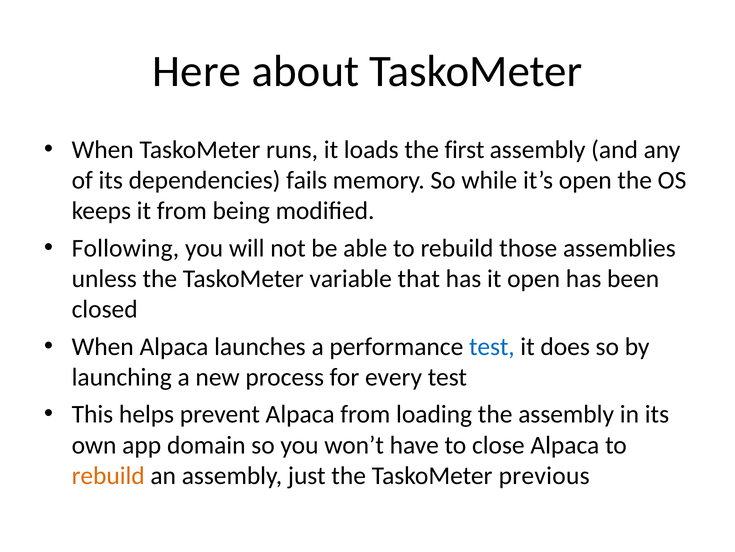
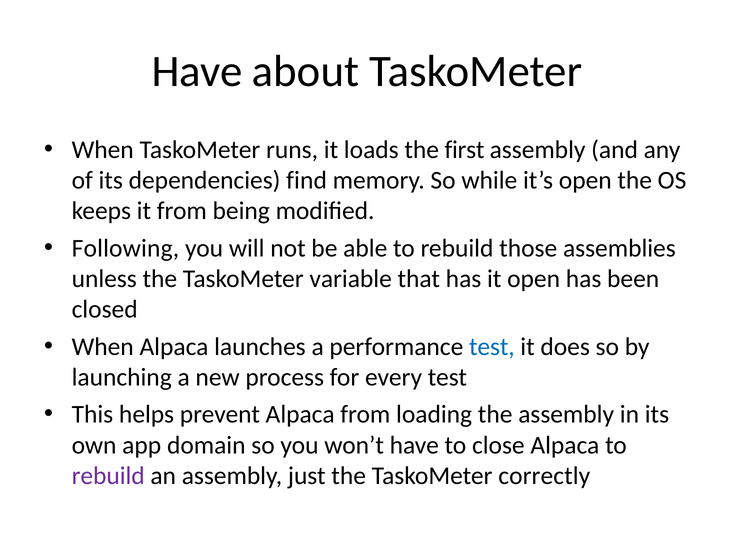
Here: Here -> Have (197, 71)
fails: fails -> find (307, 180)
rebuild colour: orange -> purple (108, 475)
previous: previous -> correctly (544, 475)
